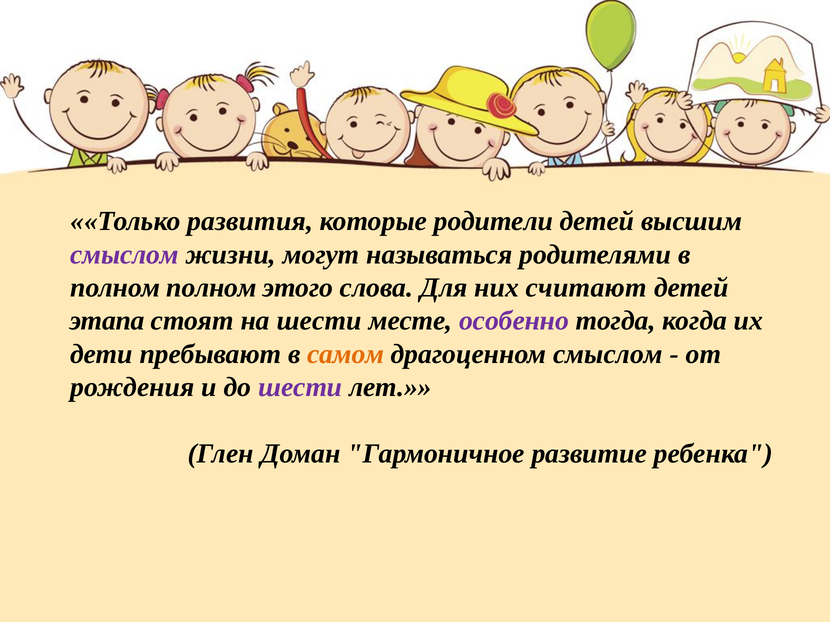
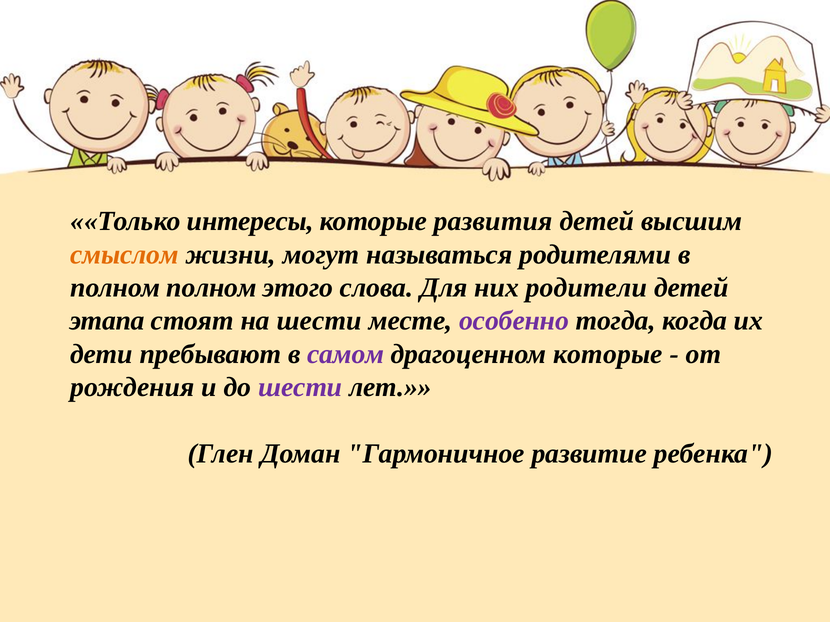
развития: развития -> интересы (250, 222)
родители: родители -> развития (493, 222)
смыслом colour: purple -> orange (125, 255)
считают: считают -> родители (586, 288)
самом colour: orange -> purple (346, 354)
драгоценном смыслом: смыслом -> которые (608, 354)
